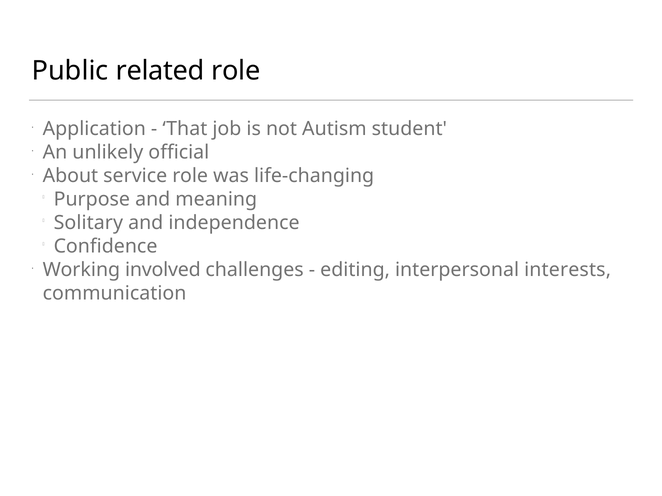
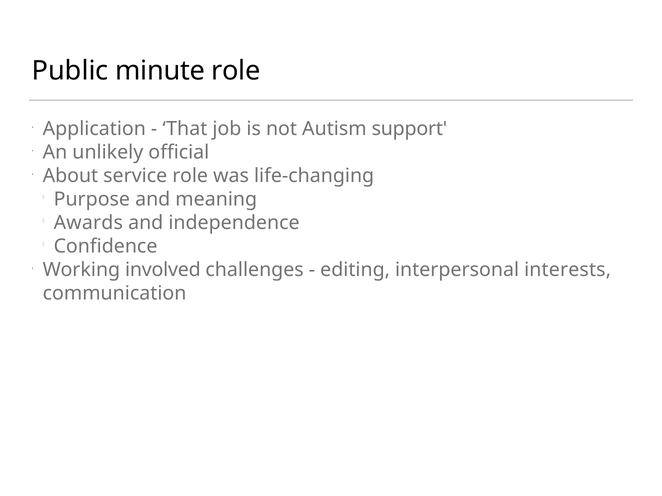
related: related -> minute (160, 71)
student: student -> support (409, 129)
Solitary: Solitary -> Awards (88, 223)
